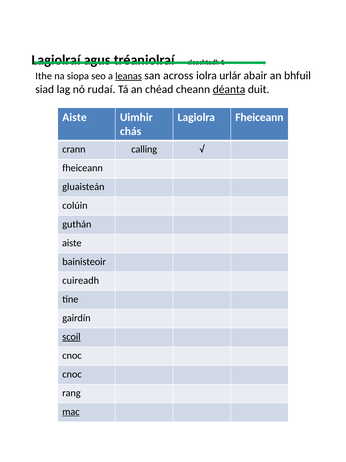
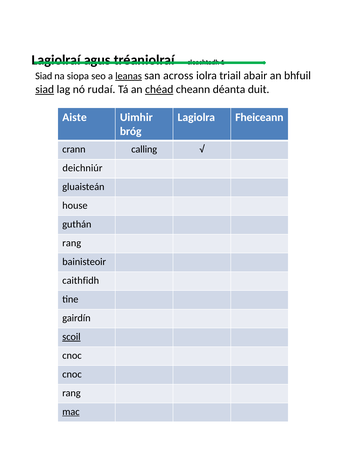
Ithe: Ithe -> Siad (44, 76)
urlár: urlár -> triail (230, 75)
siad underline: none -> present (45, 89)
chéad underline: none -> present (159, 89)
déanta underline: present -> none (229, 89)
chás: chás -> bróg (131, 131)
fheiceann: fheiceann -> deichniúr (82, 168)
colúin: colúin -> house (75, 205)
aiste: aiste -> rang (72, 243)
cuireadh: cuireadh -> caithfidh (81, 280)
